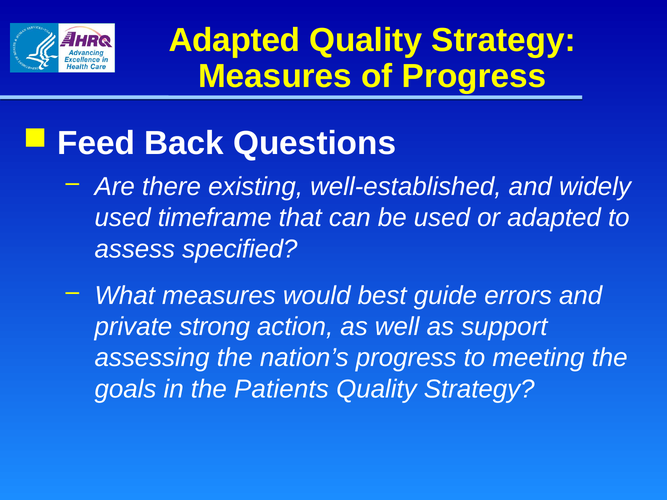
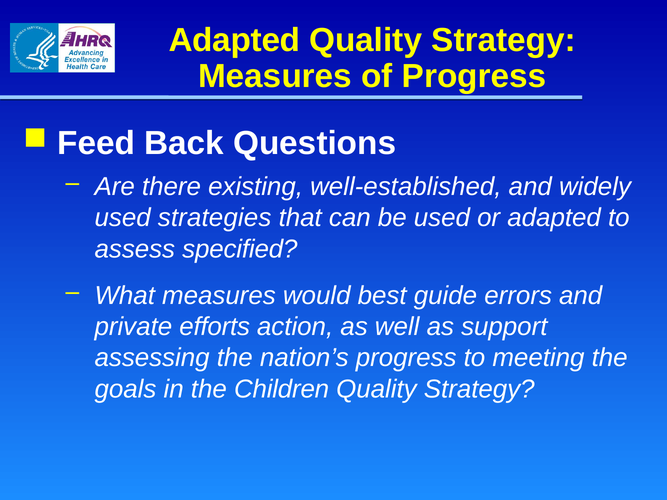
timeframe: timeframe -> strategies (215, 218)
strong: strong -> efforts (215, 327)
Patients: Patients -> Children (282, 389)
